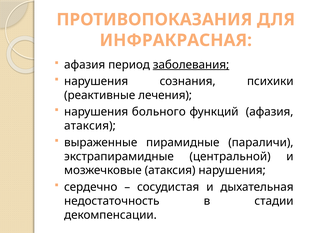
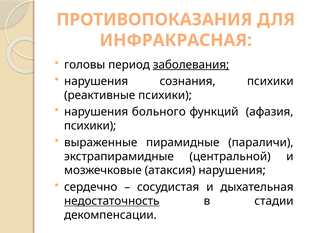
афазия: афазия -> головы (85, 65)
реактивные лечения: лечения -> психики (165, 95)
атаксия: атаксия -> психики (90, 126)
недостаточность underline: none -> present (112, 201)
